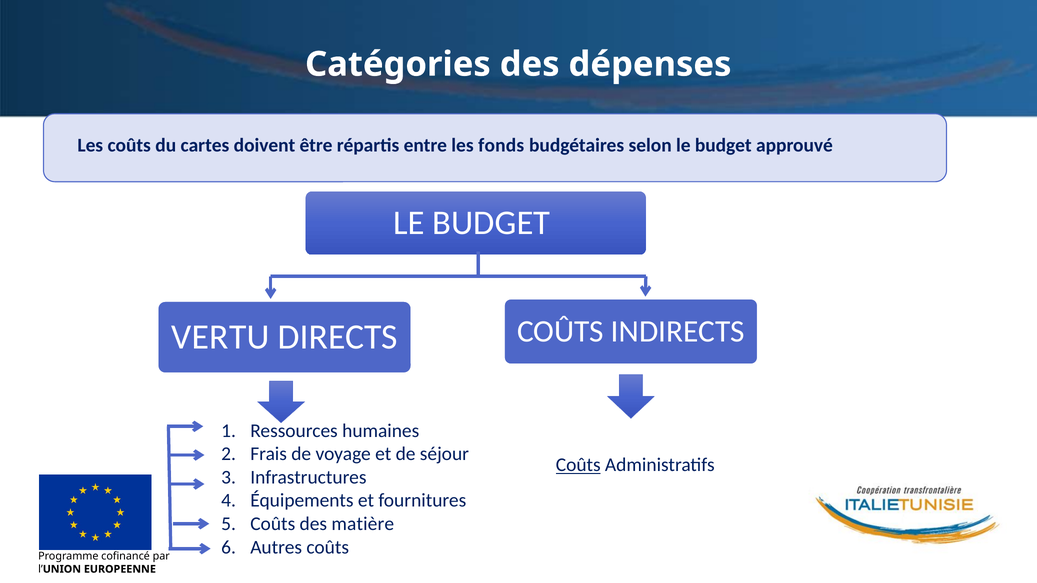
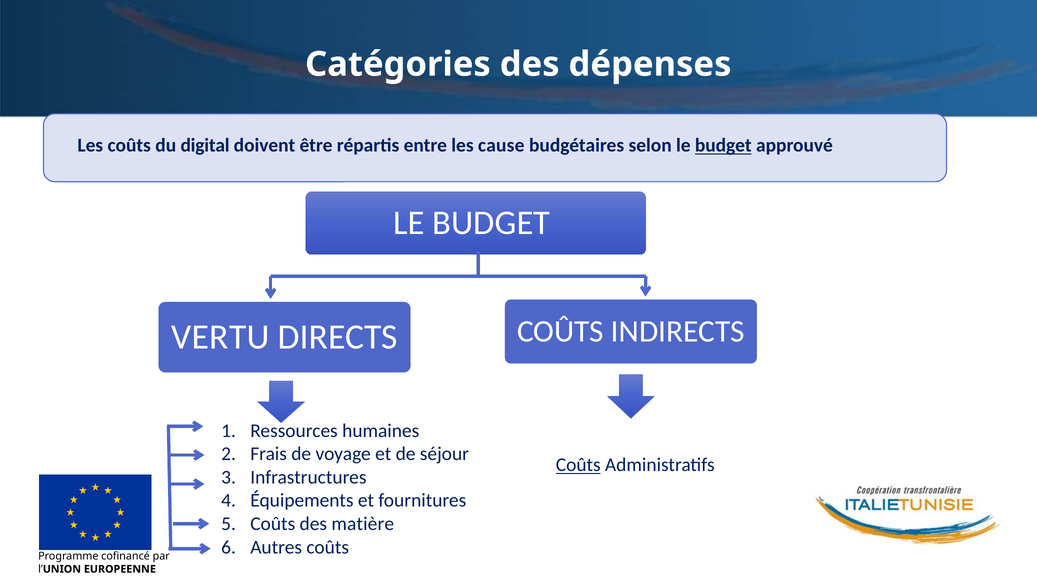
cartes: cartes -> digital (205, 146)
fonds: fonds -> cause (501, 146)
budget underline: none -> present (723, 146)
